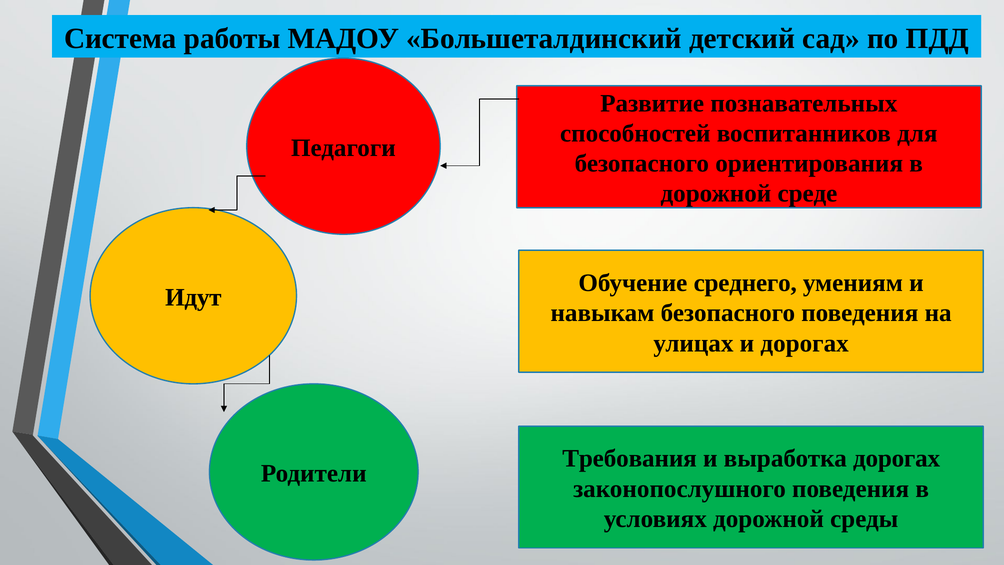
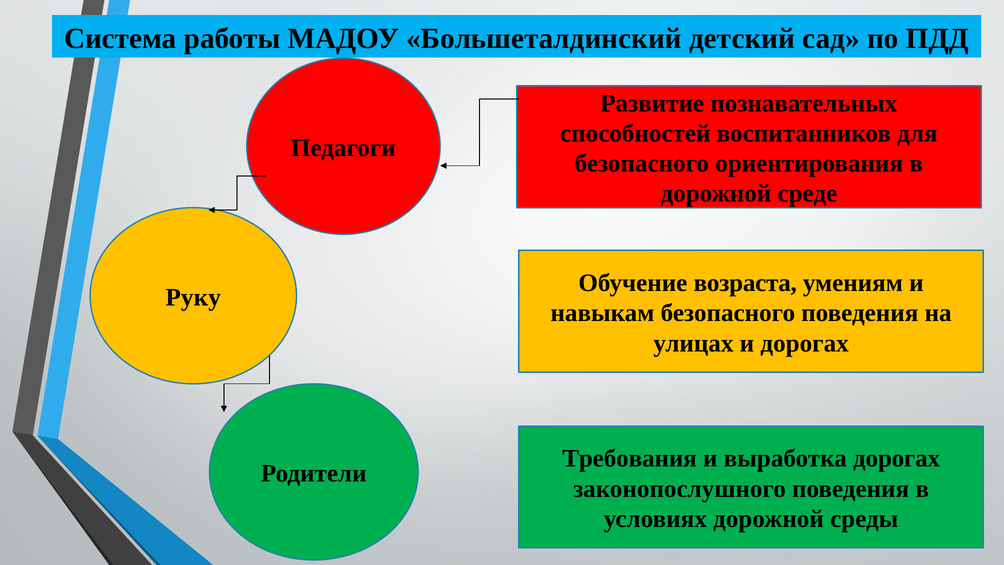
среднего: среднего -> возраста (745, 283)
Идут: Идут -> Руку (193, 297)
